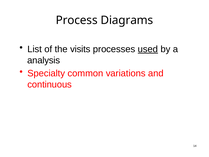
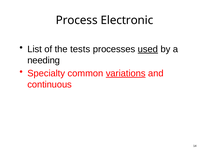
Diagrams: Diagrams -> Electronic (127, 20)
visits: visits -> tests (80, 49)
analysis: analysis -> needing (44, 60)
variations underline: none -> present (126, 73)
